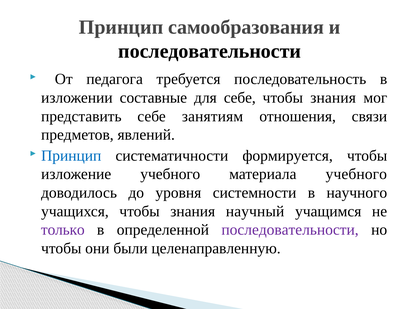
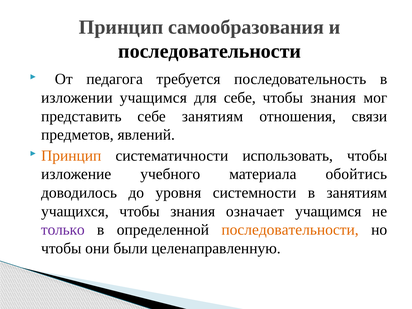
изложении составные: составные -> учащимся (153, 98)
Принцип colour: blue -> orange (71, 156)
формируется: формируется -> использовать (288, 156)
материала учебного: учебного -> обойтись (356, 174)
в научного: научного -> занятиям (357, 193)
научный: научный -> означает (255, 211)
последовательности colour: purple -> orange (290, 230)
